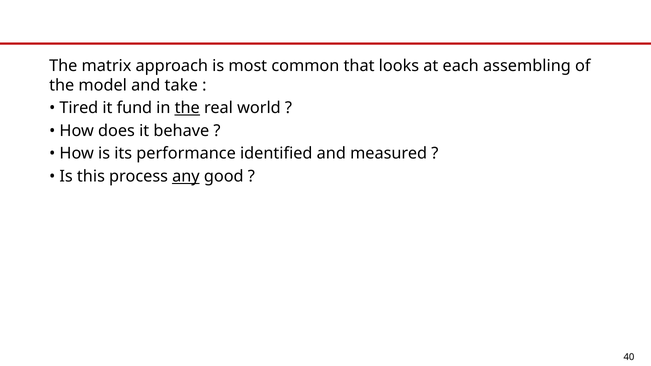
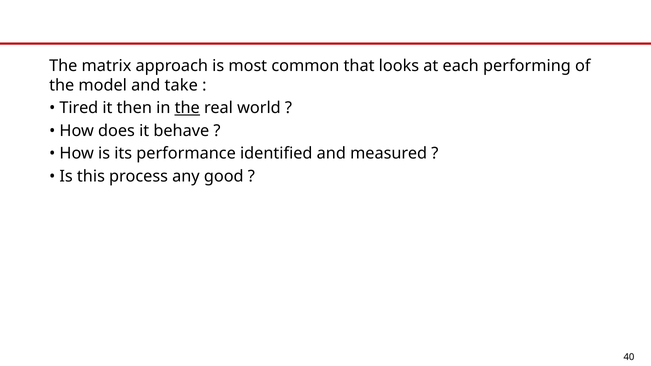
assembling: assembling -> performing (527, 66)
fund: fund -> then (134, 108)
any underline: present -> none (186, 176)
